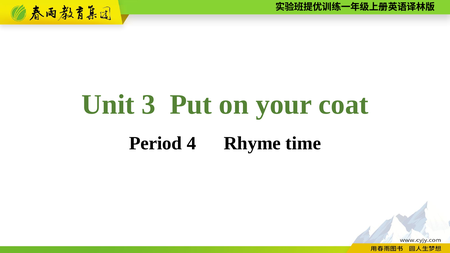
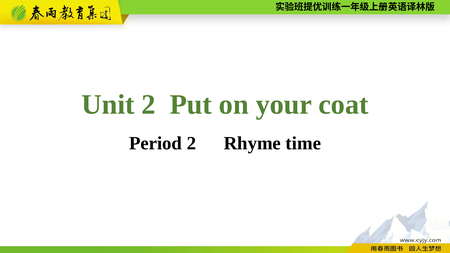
Unit 3: 3 -> 2 (149, 105)
Period 4: 4 -> 2 (191, 143)
